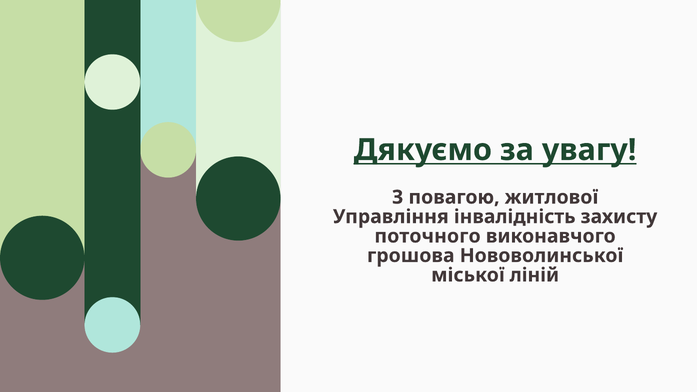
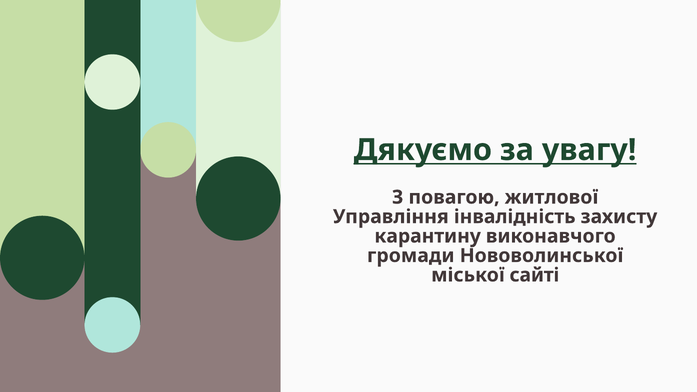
поточного: поточного -> карантину (428, 236)
грошова: грошова -> громади (411, 256)
ліній: ліній -> сайті (534, 275)
